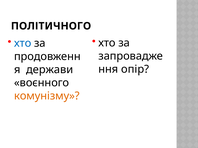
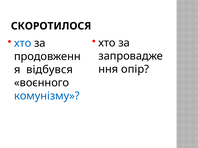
ПОЛІТИЧНОГО: ПОЛІТИЧНОГО -> СКОРОТИЛОСЯ (51, 26)
держави: держави -> відбувся (50, 70)
комунізму colour: orange -> blue (47, 96)
